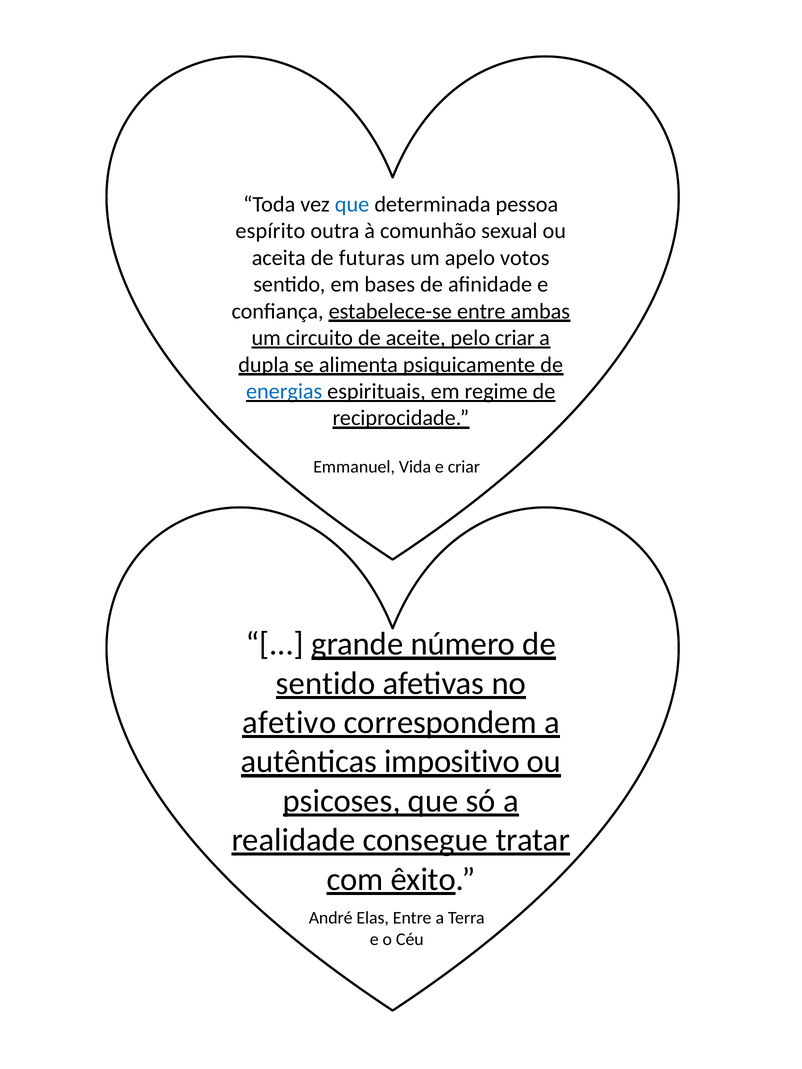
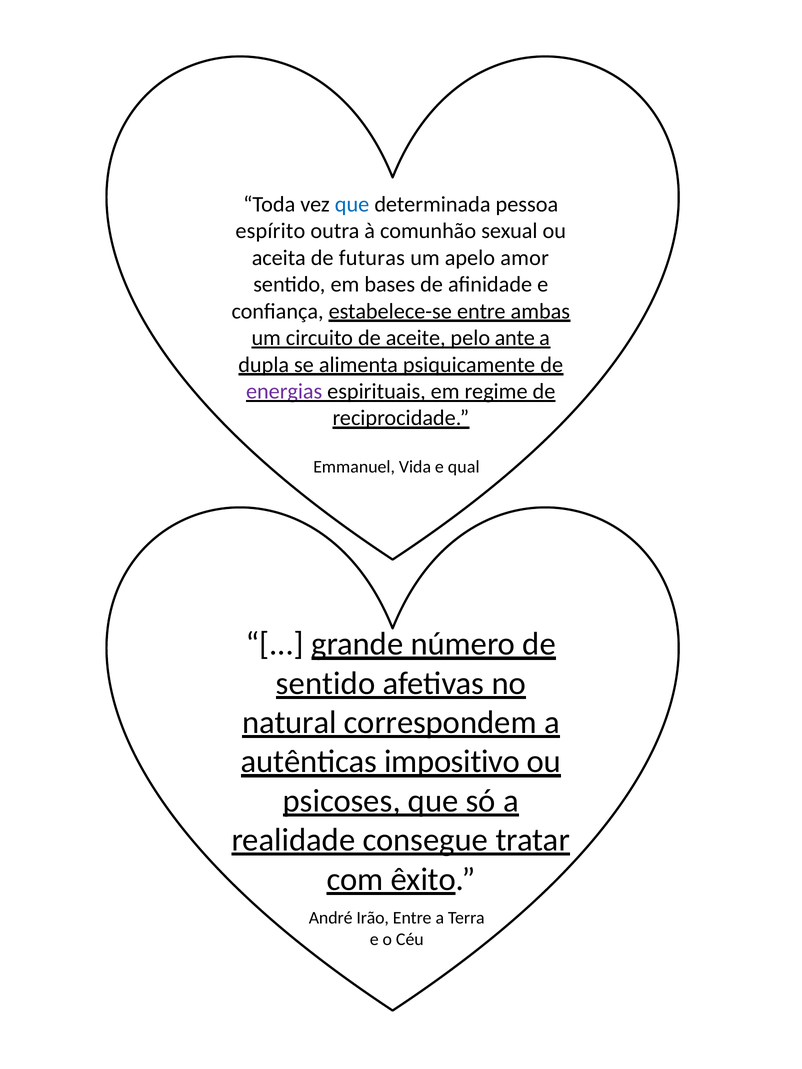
votos: votos -> amor (525, 258)
pelo criar: criar -> ante (515, 338)
energias colour: blue -> purple (284, 392)
e criar: criar -> qual (464, 467)
afetivo: afetivo -> natural (289, 723)
Elas: Elas -> Irão (373, 918)
